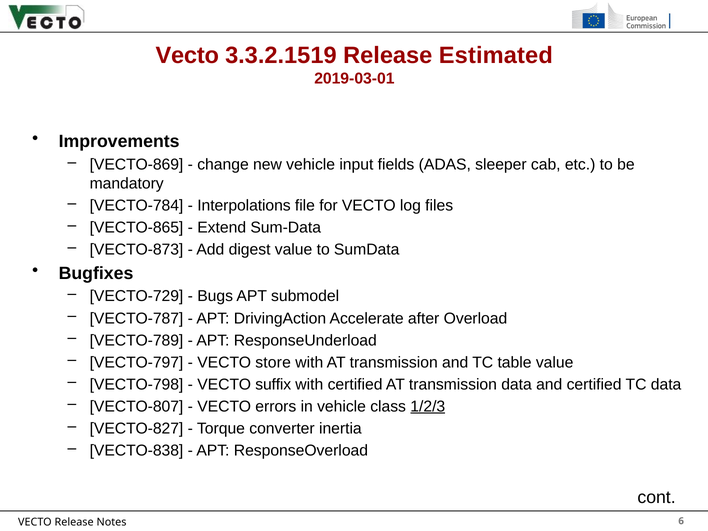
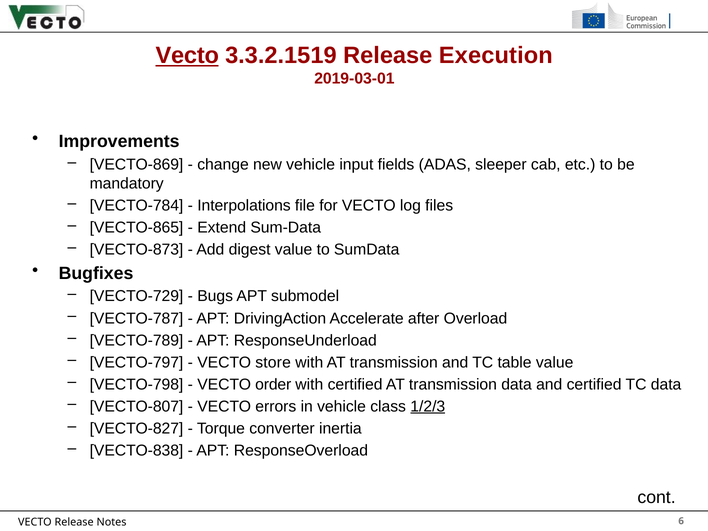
Vecto underline: none -> present (187, 55)
Estimated: Estimated -> Execution (496, 55)
suffix: suffix -> order (273, 384)
